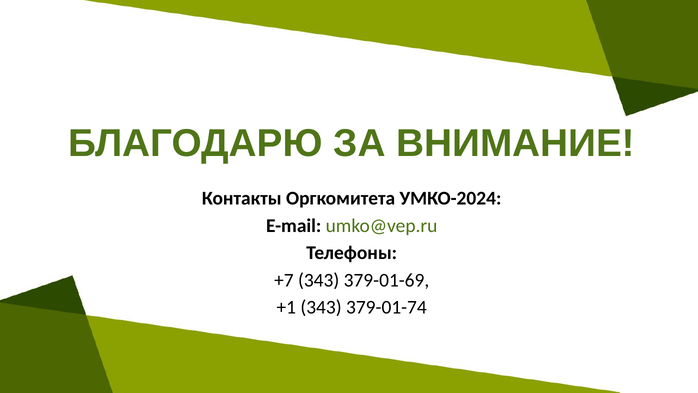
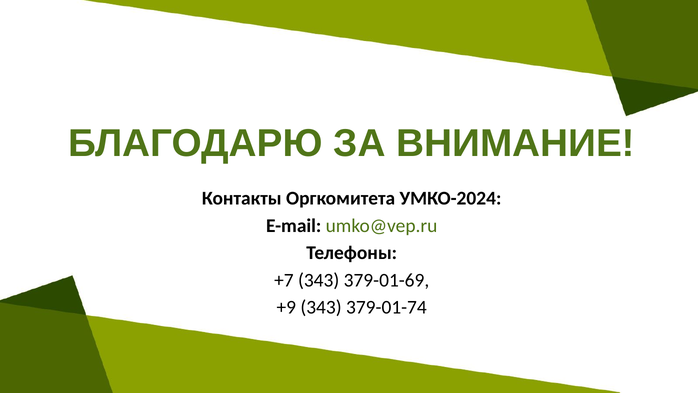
+1: +1 -> +9 (286, 307)
